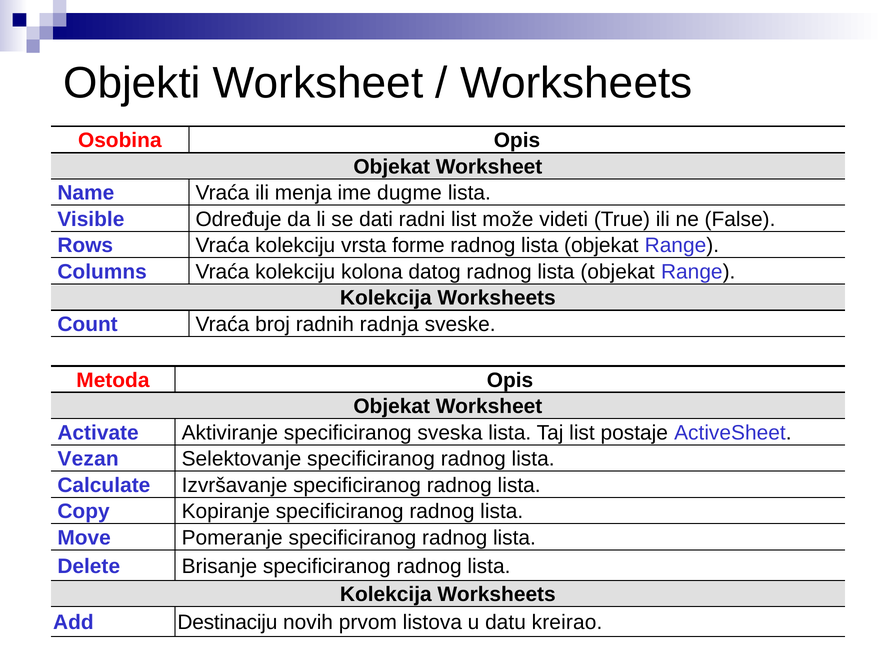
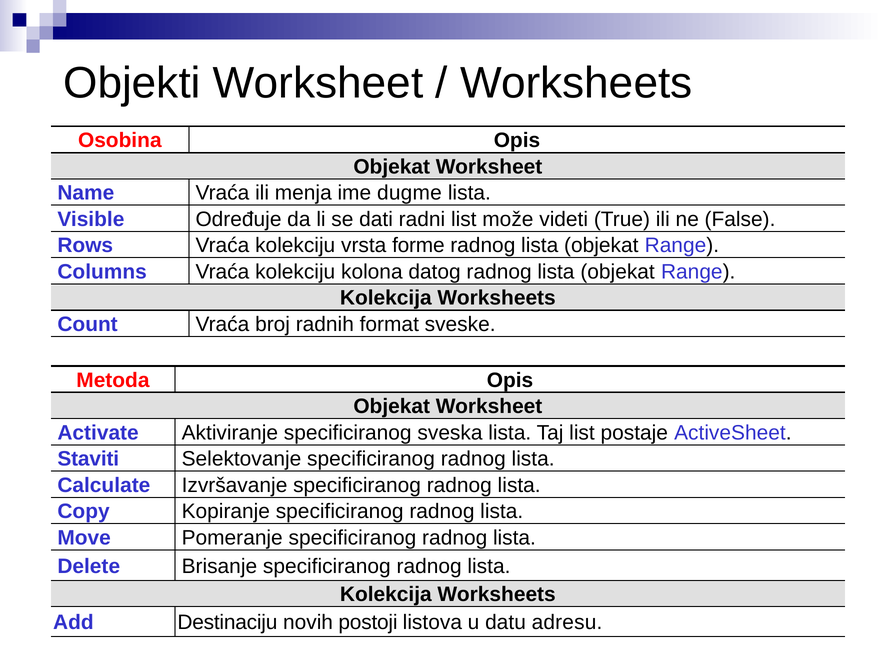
radnja: radnja -> format (389, 324)
Vezan: Vezan -> Staviti (88, 459)
prvom: prvom -> postoji (368, 623)
kreirao: kreirao -> adresu (567, 623)
